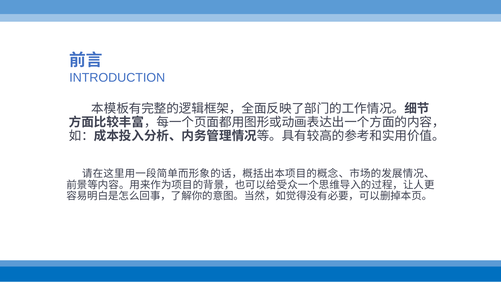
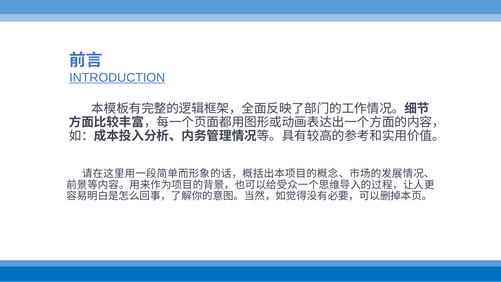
INTRODUCTION underline: none -> present (117, 77)
